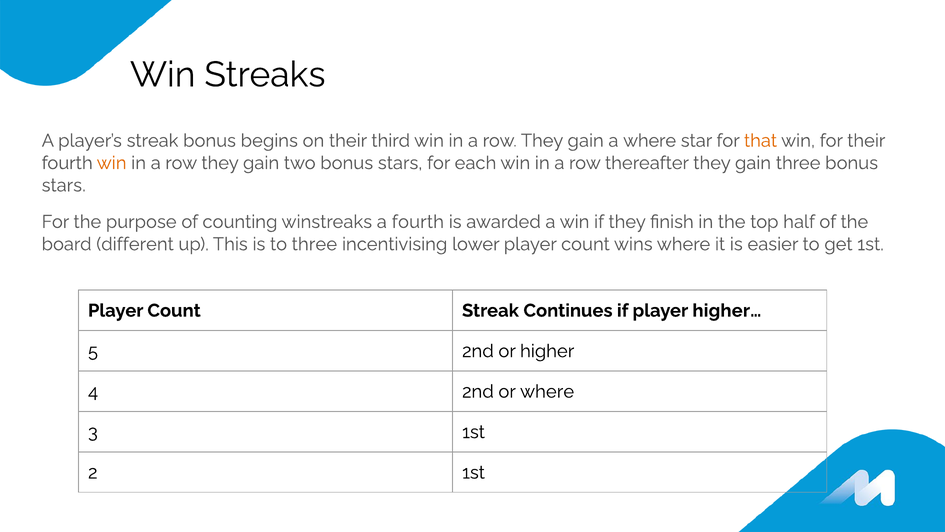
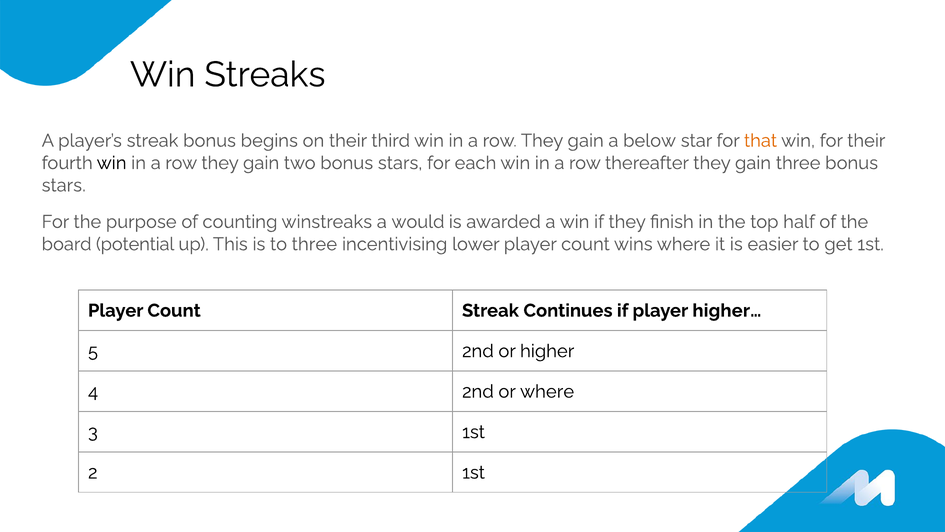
a where: where -> below (650, 141)
win colour: orange -> black (112, 163)
a fourth: fourth -> would (418, 222)
different: different -> potential (135, 244)
